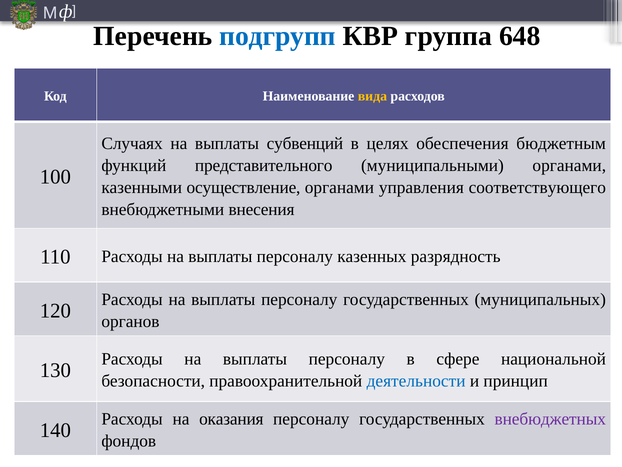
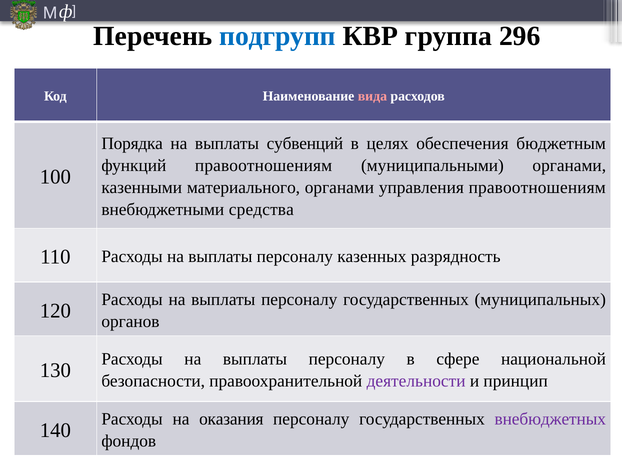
648: 648 -> 296 (520, 36)
вида colour: yellow -> pink (372, 96)
Случаях: Случаях -> Порядка (132, 143)
функций представительного: представительного -> правоотношениям (264, 165)
осуществление: осуществление -> материального (243, 187)
управления соответствующего: соответствующего -> правоотношениям (537, 187)
внесения: внесения -> средства (261, 209)
деятельности colour: blue -> purple (416, 381)
